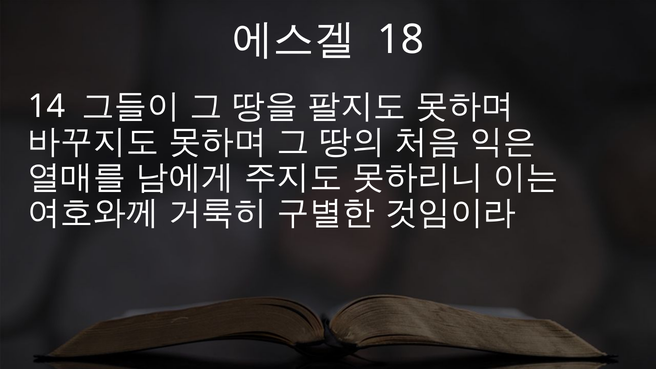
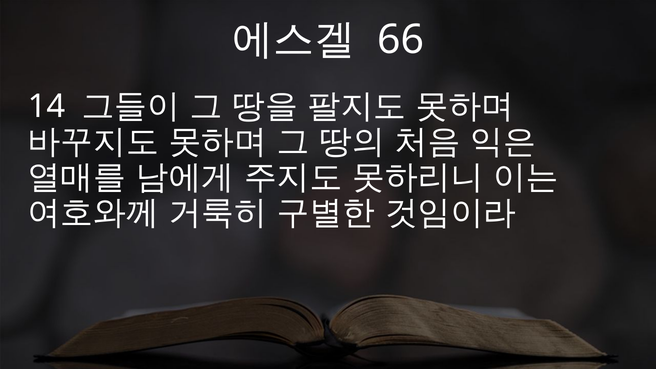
18: 18 -> 66 (401, 40)
